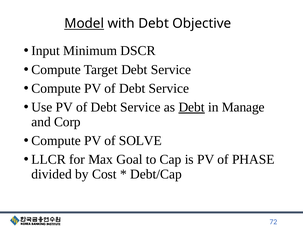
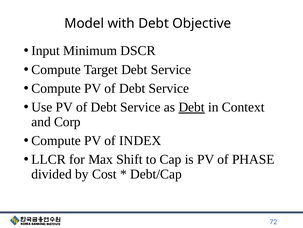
Model underline: present -> none (84, 23)
Manage: Manage -> Context (243, 107)
SOLVE: SOLVE -> INDEX (140, 140)
Goal: Goal -> Shift (129, 159)
